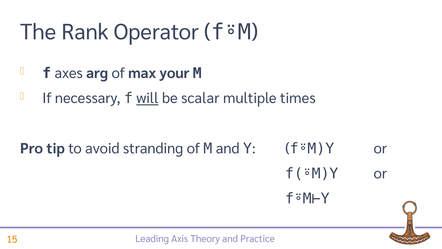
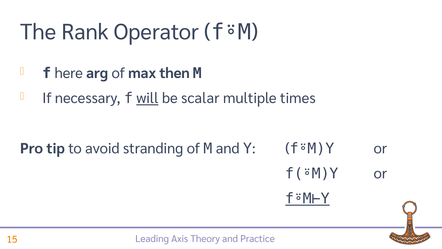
axes: axes -> here (69, 73)
your: your -> then (175, 73)
f⍤M⊢Y underline: none -> present (307, 198)
